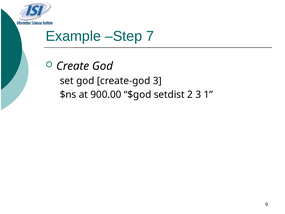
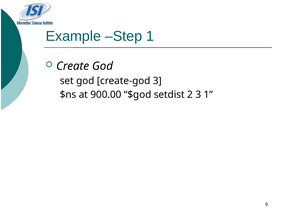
Step 7: 7 -> 1 (150, 36)
